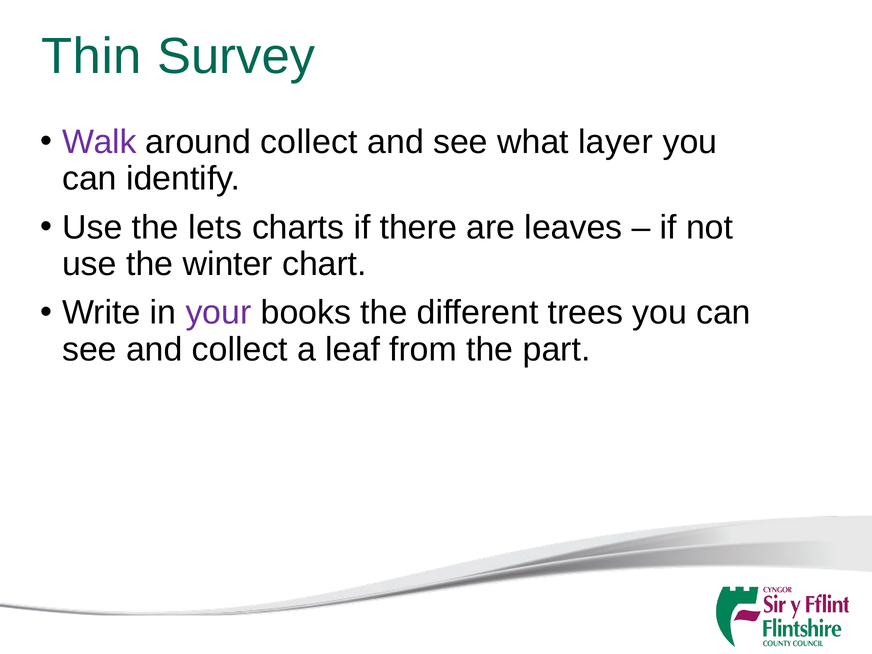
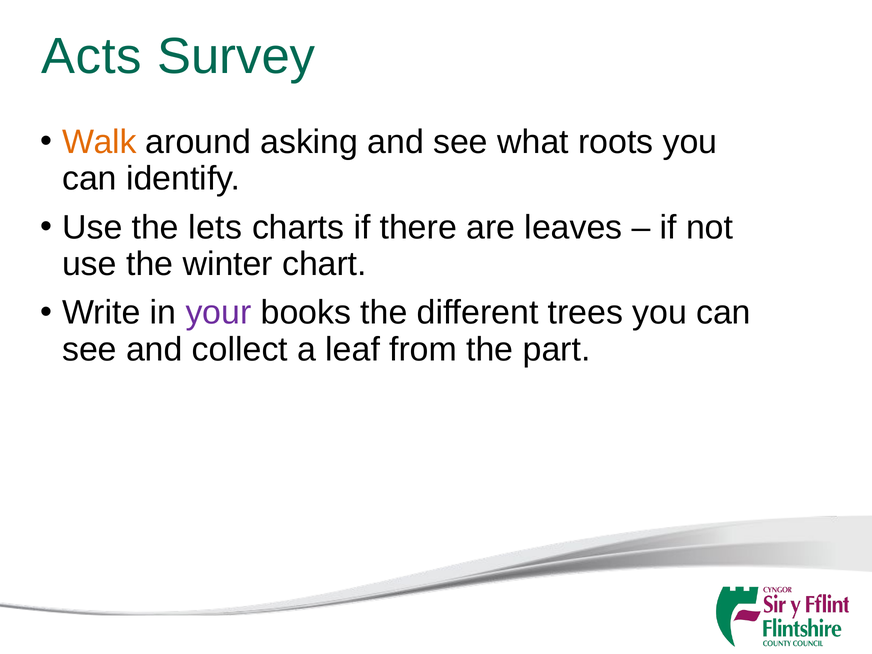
Thin: Thin -> Acts (91, 57)
Walk colour: purple -> orange (99, 142)
around collect: collect -> asking (309, 142)
layer: layer -> roots (616, 142)
